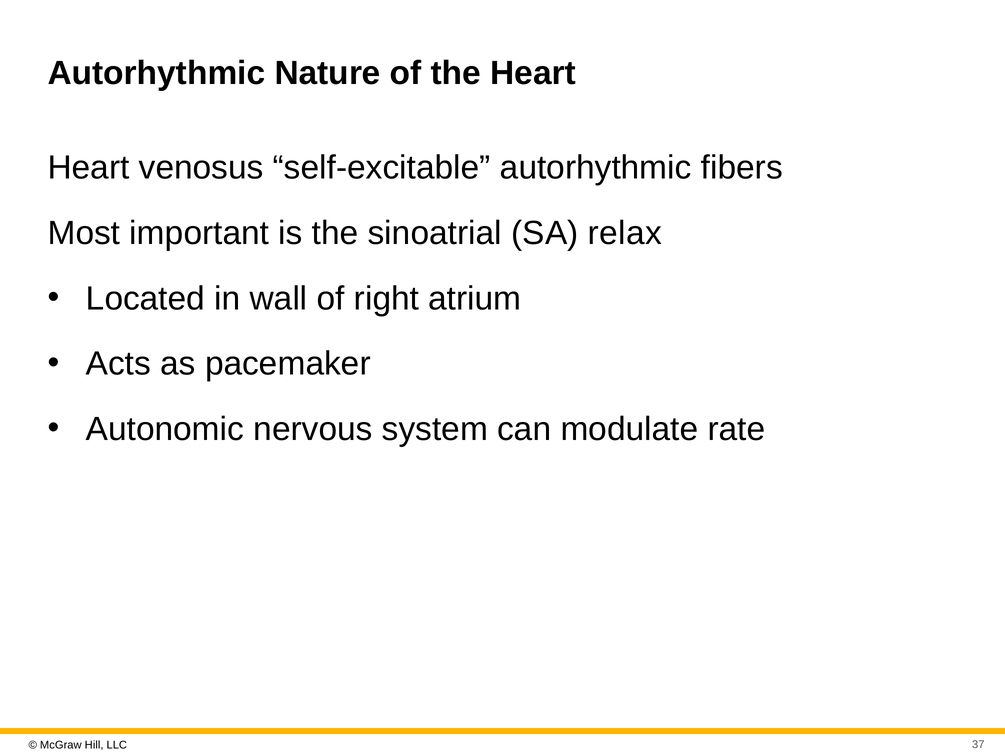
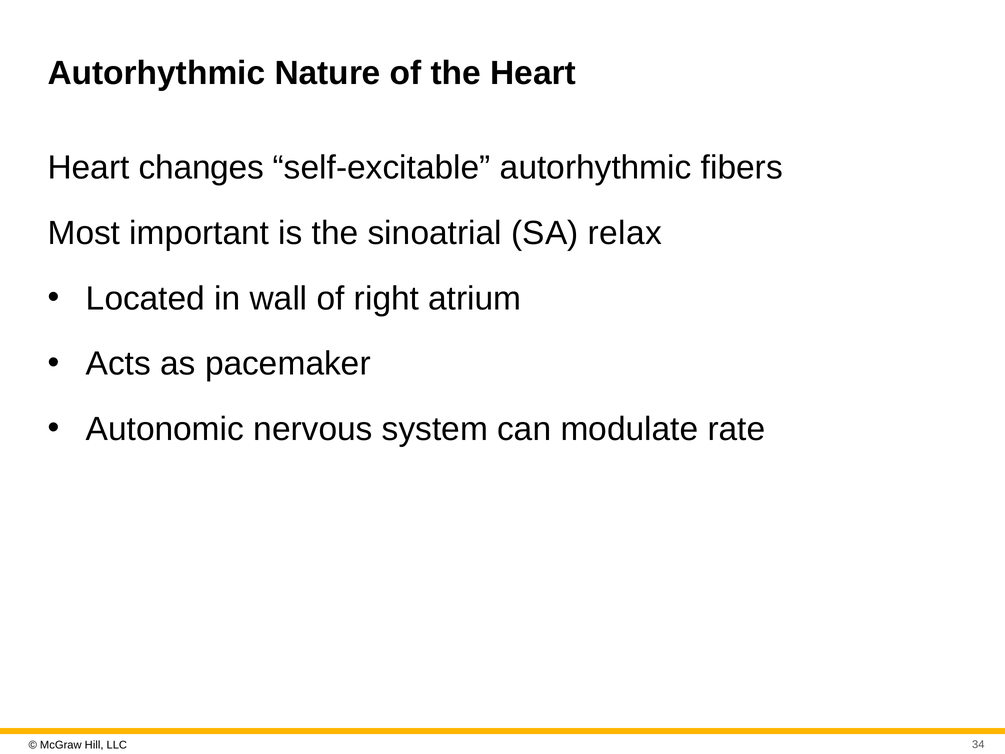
venosus: venosus -> changes (201, 168)
37: 37 -> 34 (978, 744)
